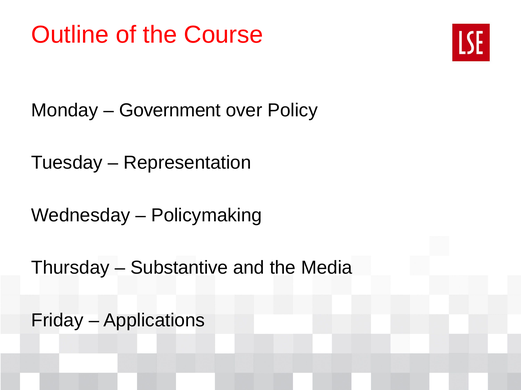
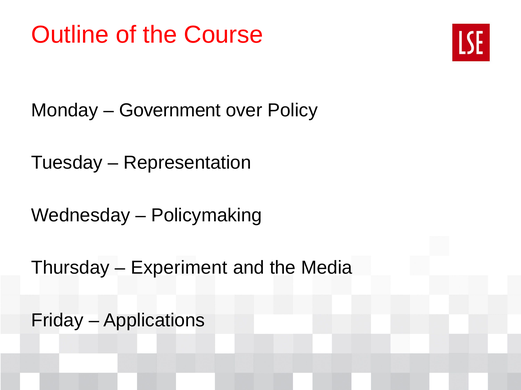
Substantive: Substantive -> Experiment (179, 268)
